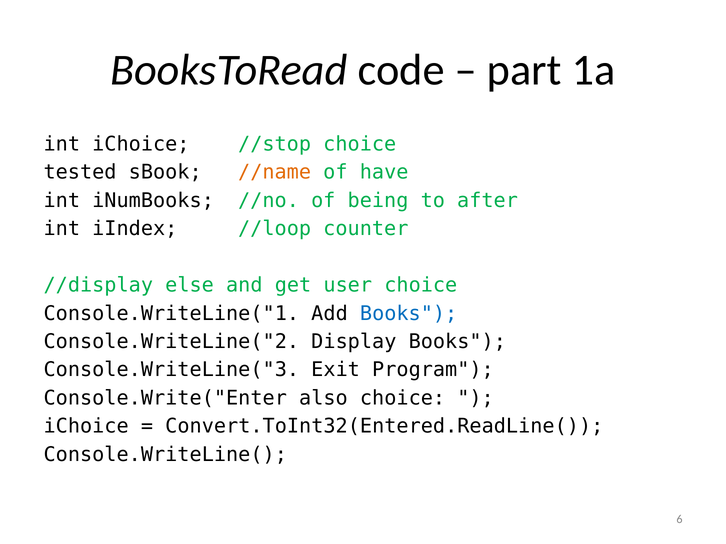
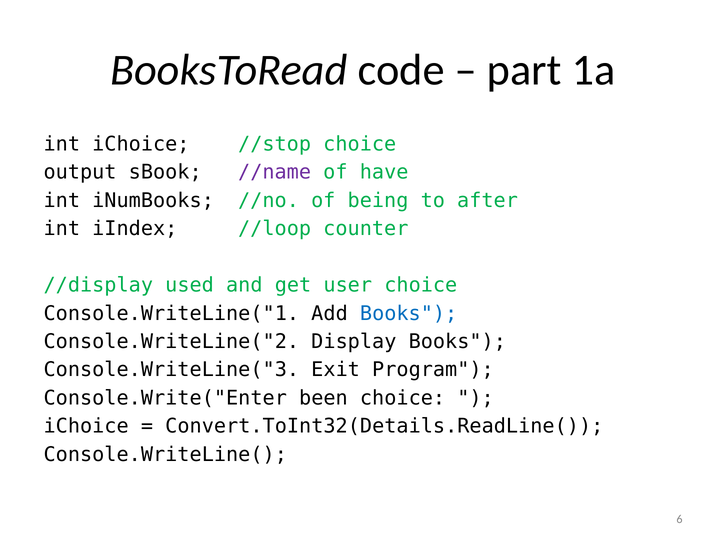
tested: tested -> output (80, 172)
//name colour: orange -> purple (275, 172)
else: else -> used (190, 285)
also: also -> been (323, 398)
Convert.ToInt32(Entered.ReadLine(: Convert.ToInt32(Entered.ReadLine( -> Convert.ToInt32(Details.ReadLine( (384, 427)
